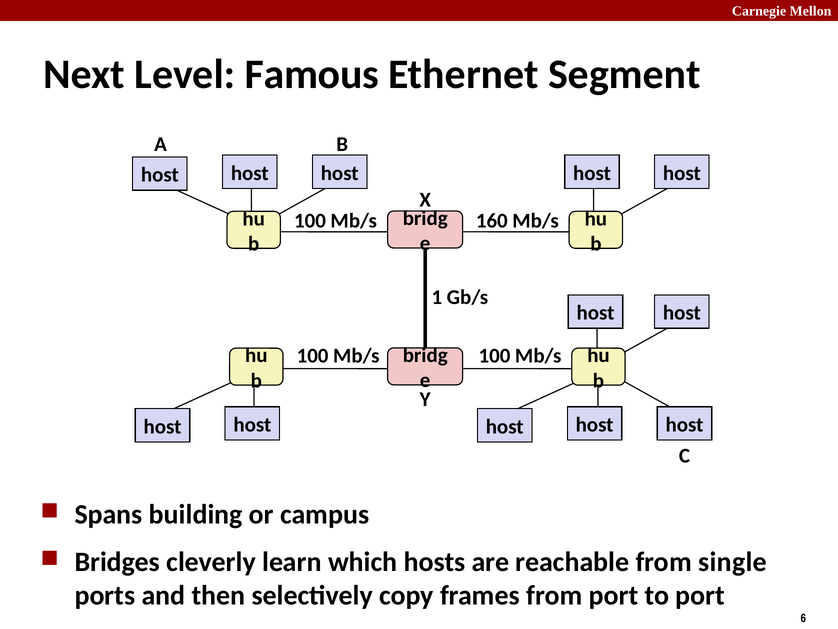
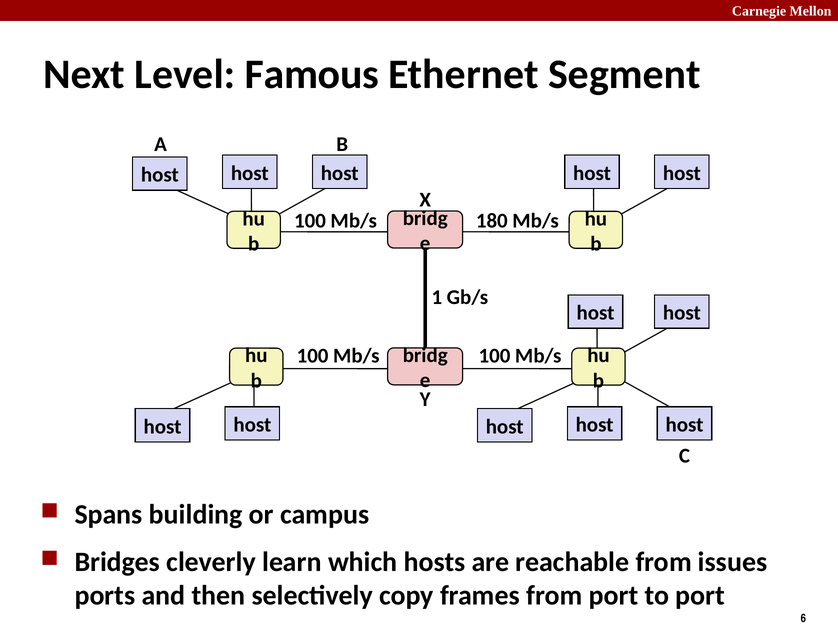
160: 160 -> 180 (492, 221)
single: single -> issues (733, 562)
